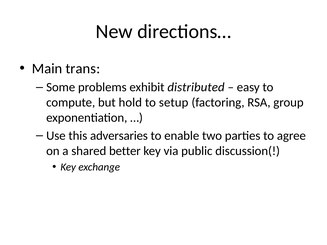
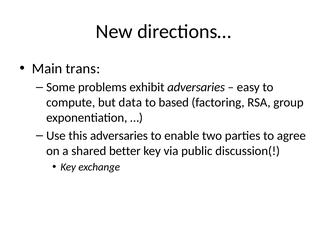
exhibit distributed: distributed -> adversaries (196, 87)
hold: hold -> data (130, 103)
setup: setup -> based (174, 103)
